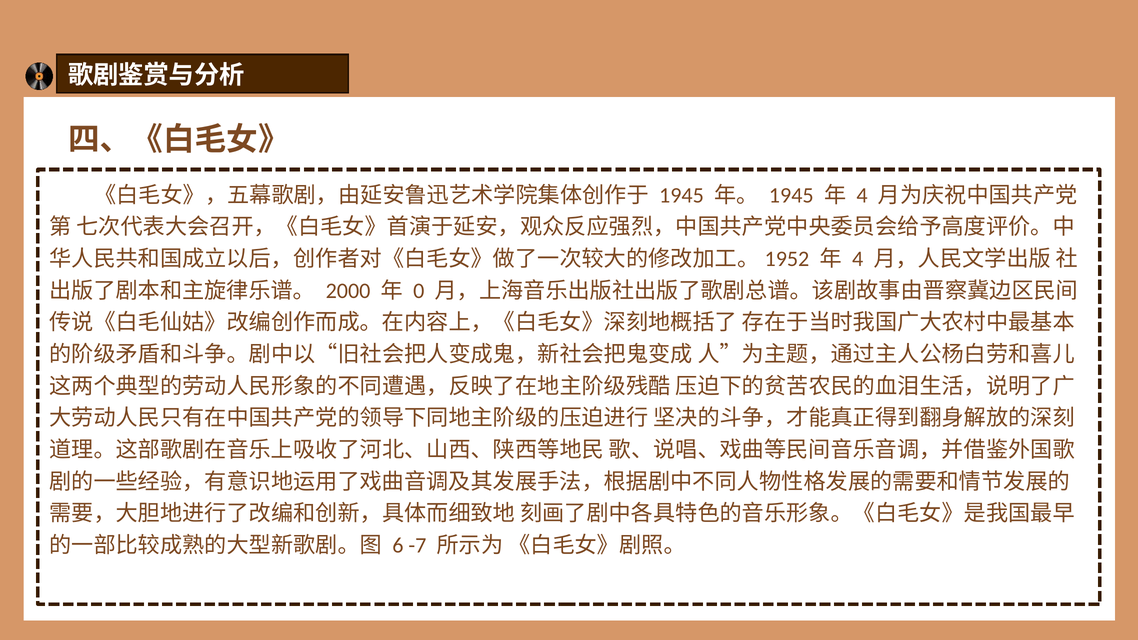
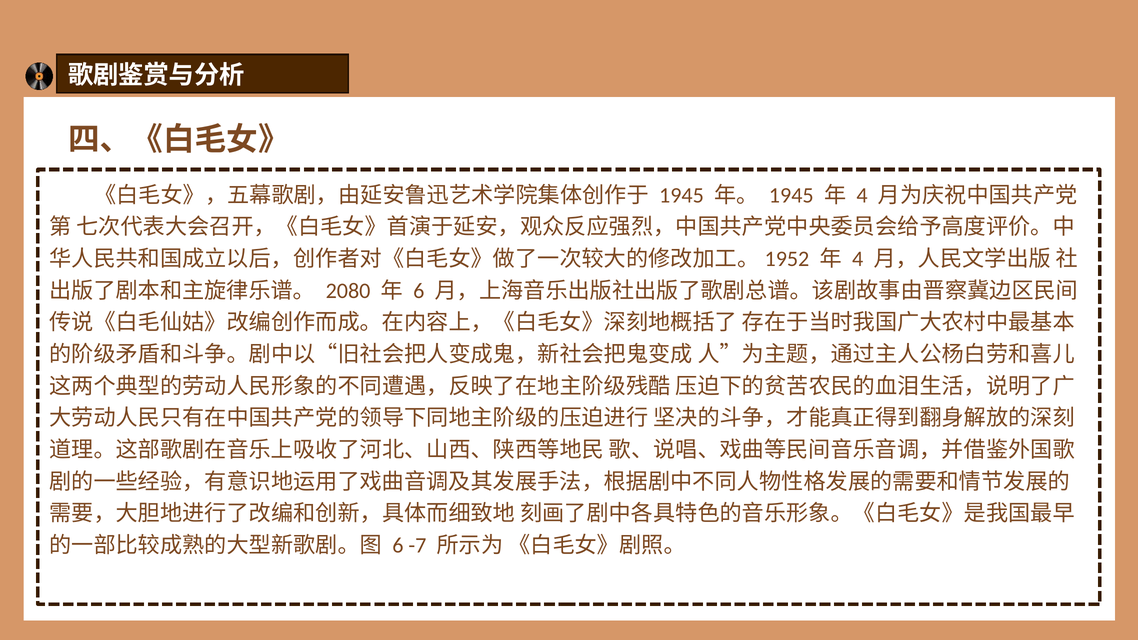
2000: 2000 -> 2080 (348, 291)
0: 0 -> 6 (419, 291)
